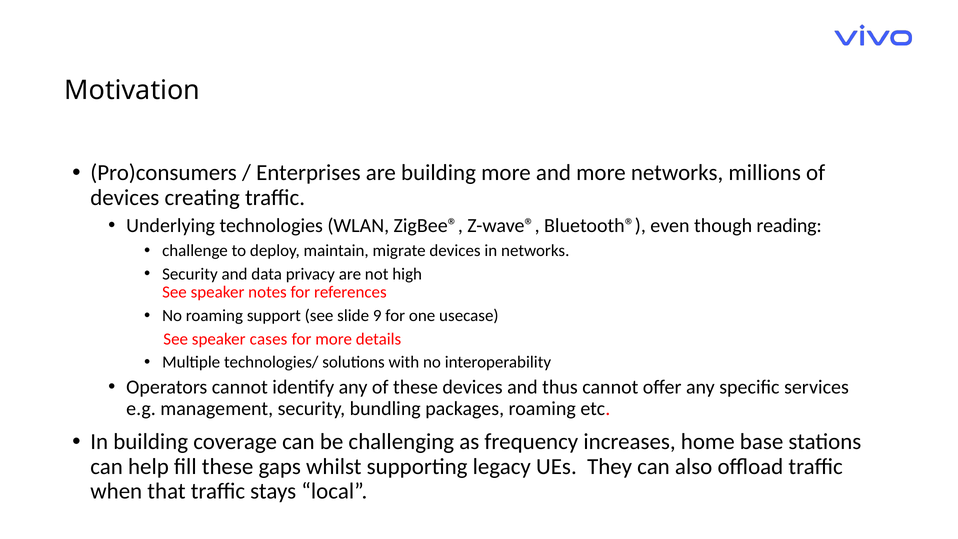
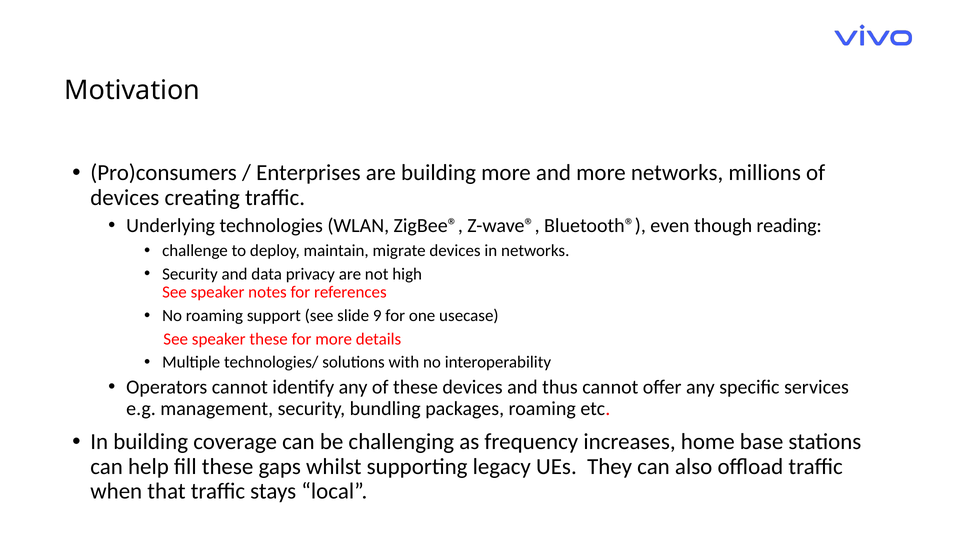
speaker cases: cases -> these (269, 339)
